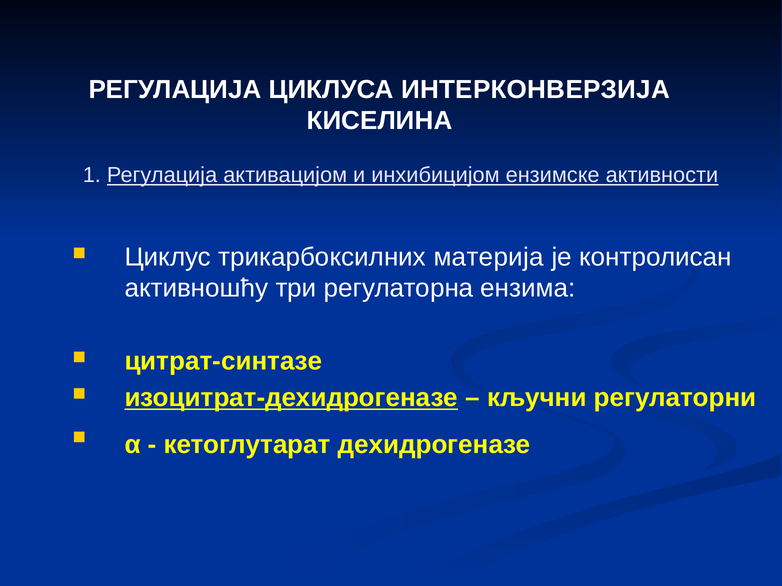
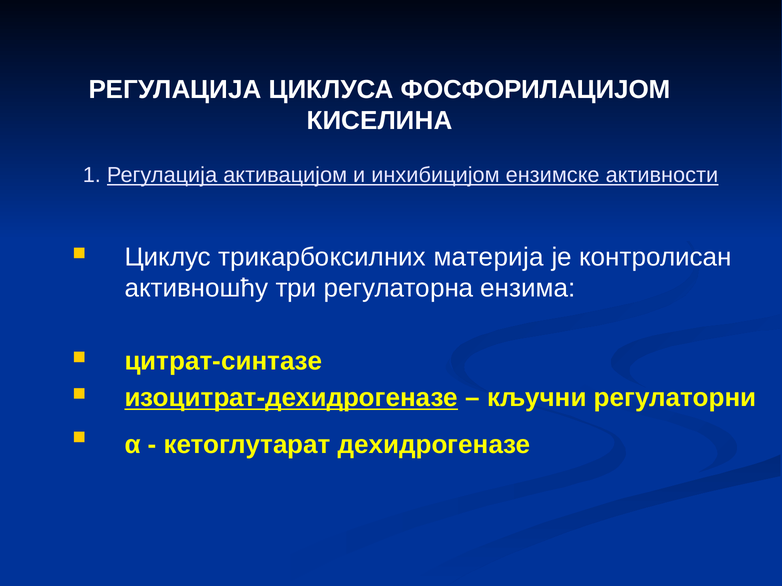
ИНТЕРКОНВЕРЗИЈА: ИНТЕРКОНВЕРЗИЈА -> ФОСФОРИЛАЦИЈОМ (536, 90)
